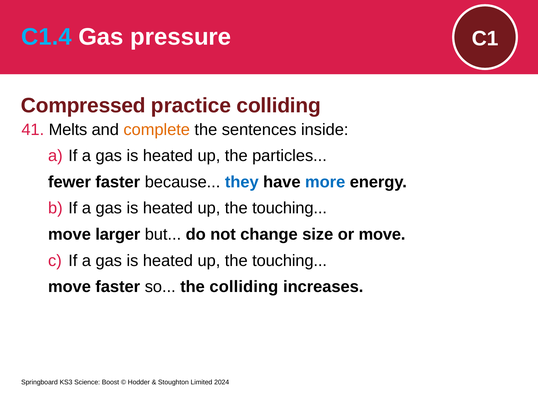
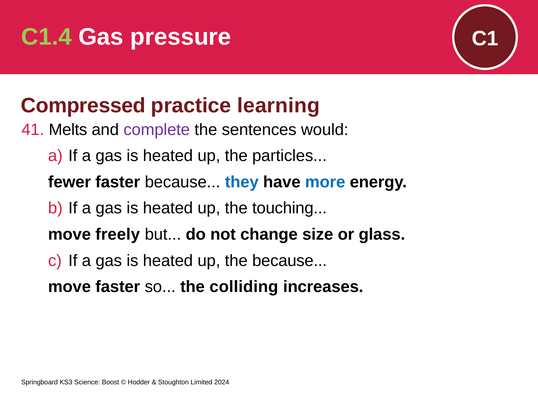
C1.4 colour: light blue -> light green (46, 37)
practice colliding: colliding -> learning (279, 105)
complete colour: orange -> purple (157, 129)
inside: inside -> would (325, 129)
larger: larger -> freely (118, 234)
or move: move -> glass (382, 234)
touching: touching -> because (290, 260)
